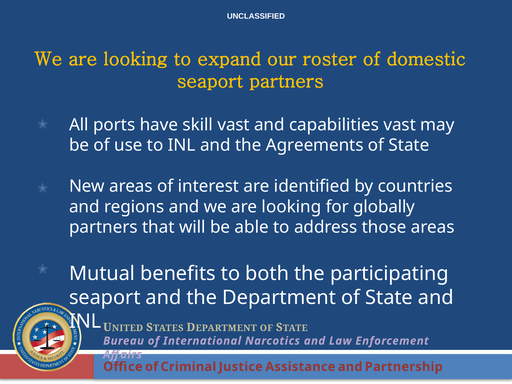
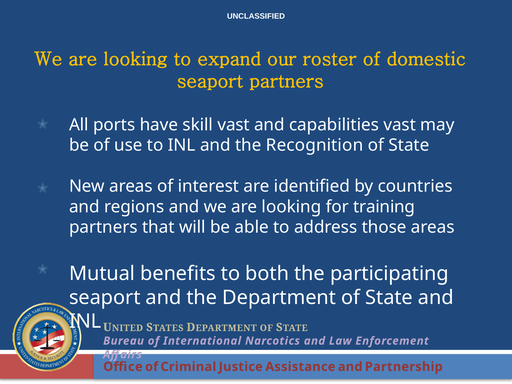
Agreements: Agreements -> Recognition (315, 145)
globally: globally -> training (384, 207)
